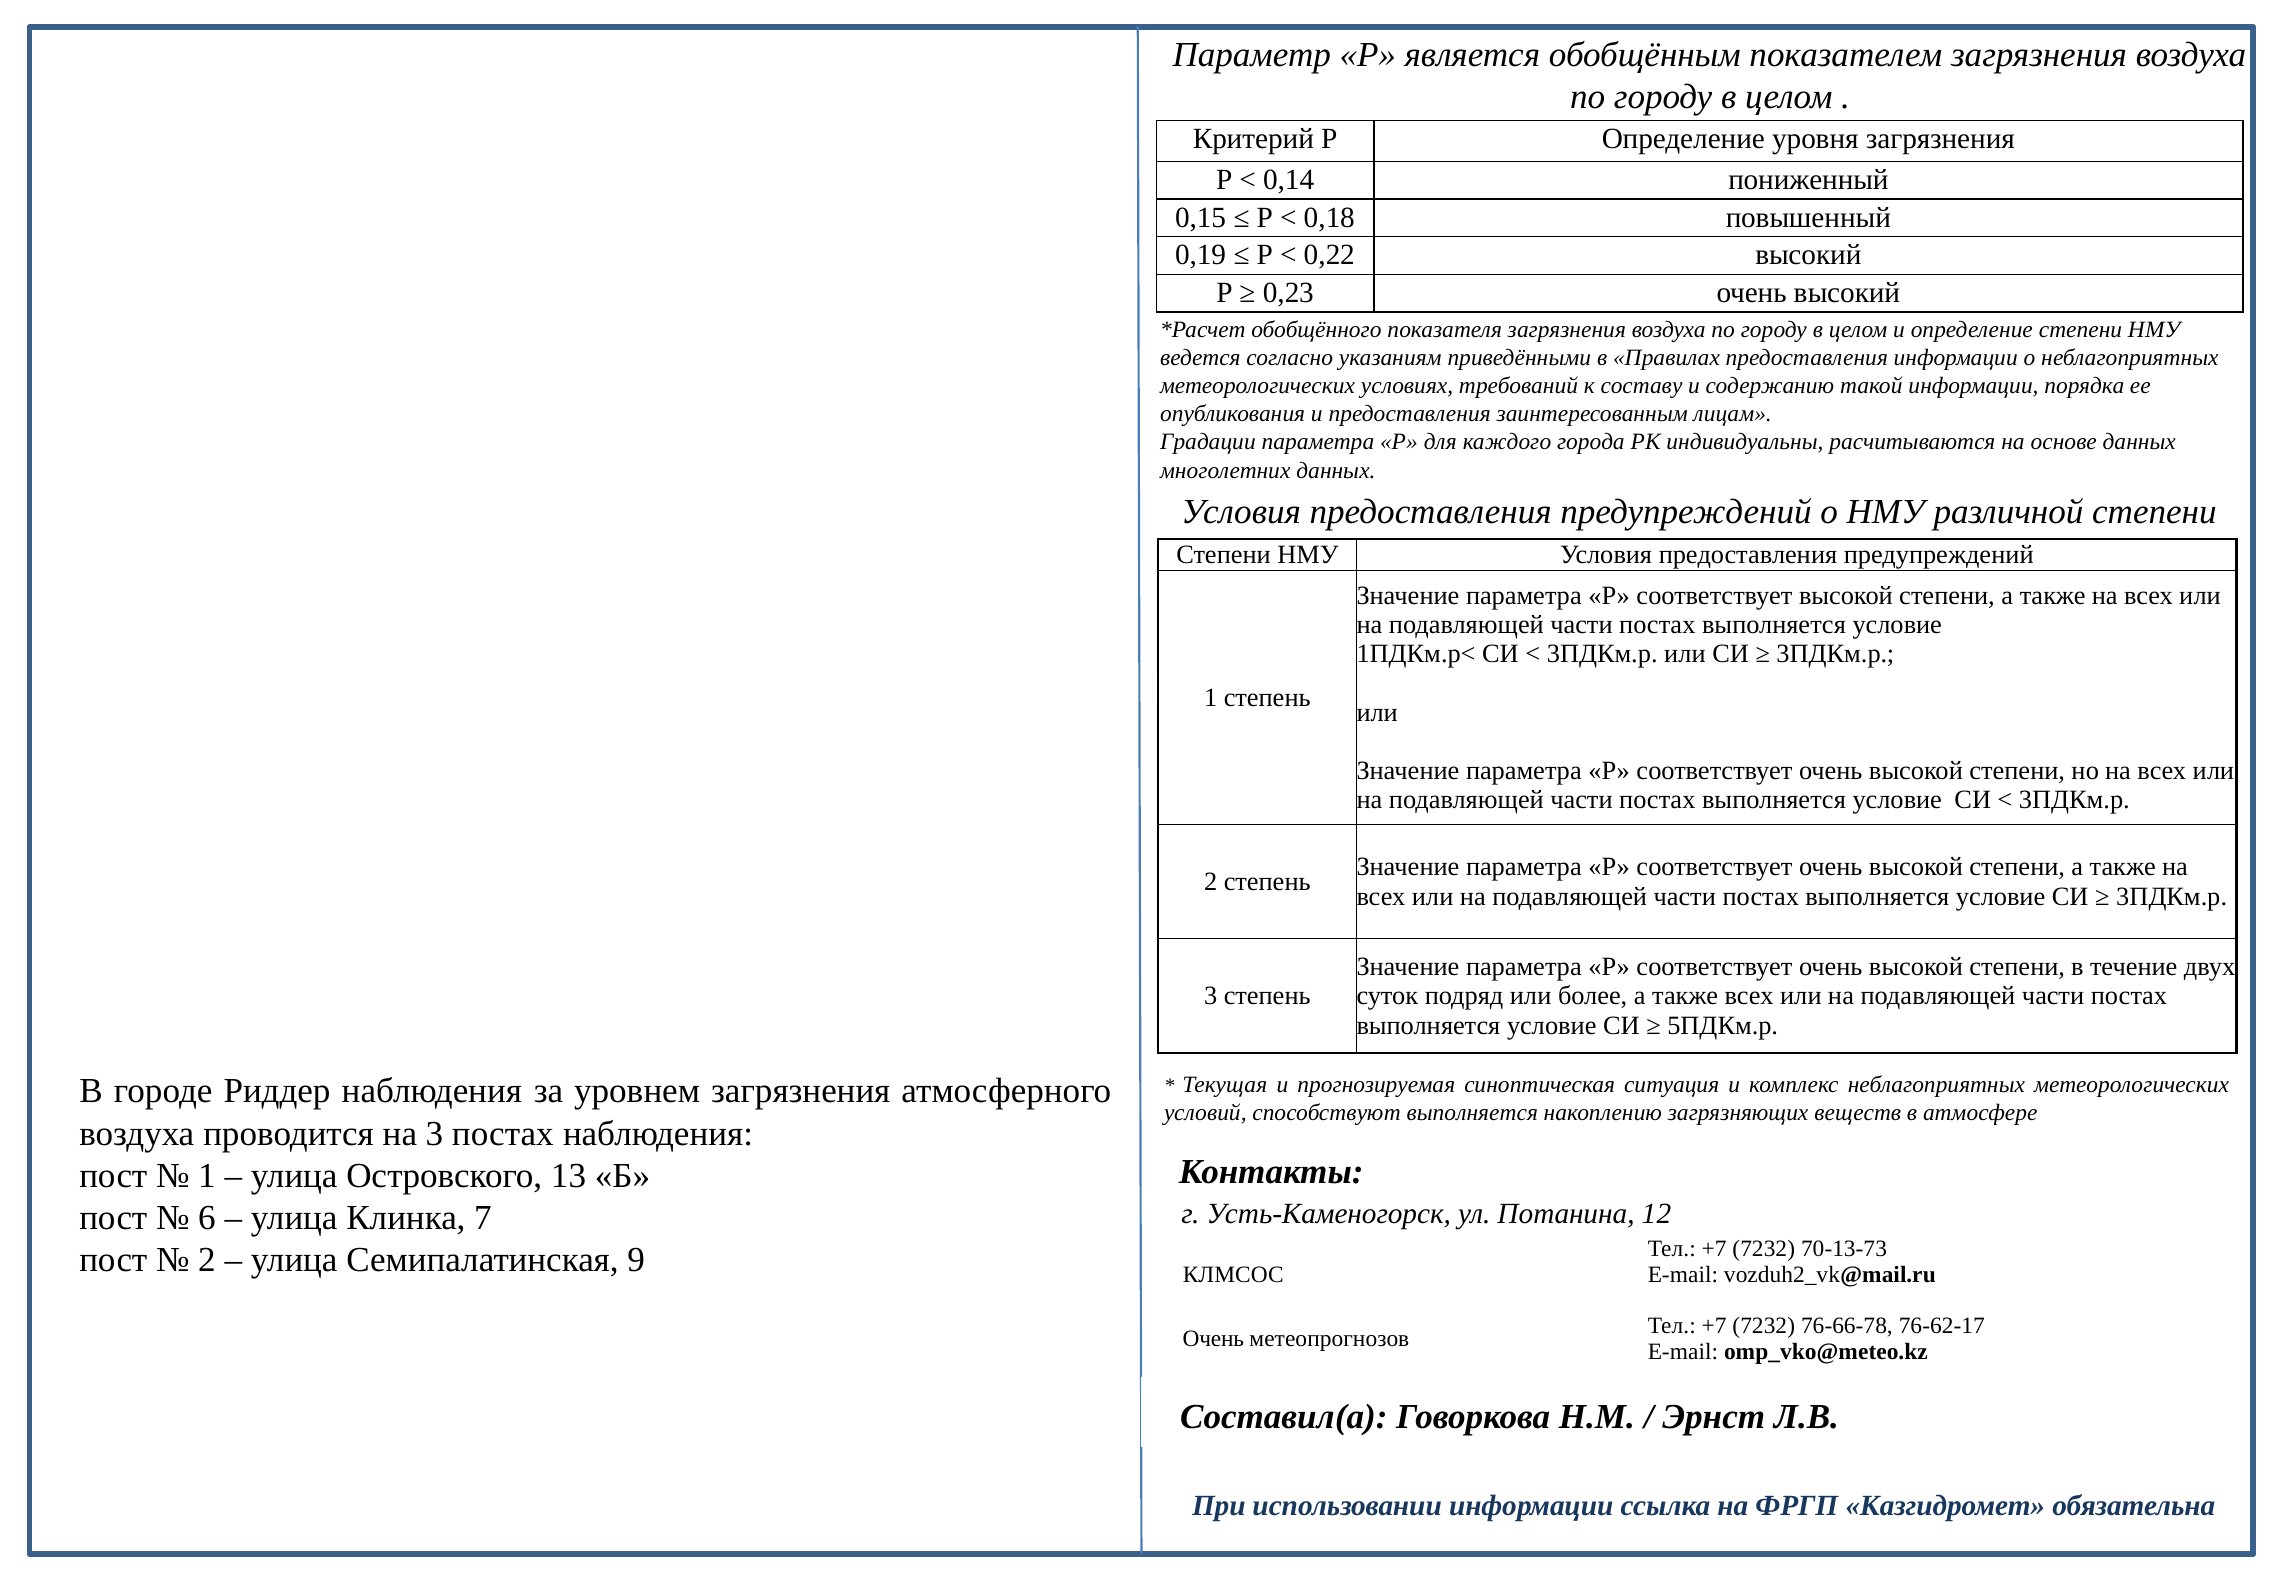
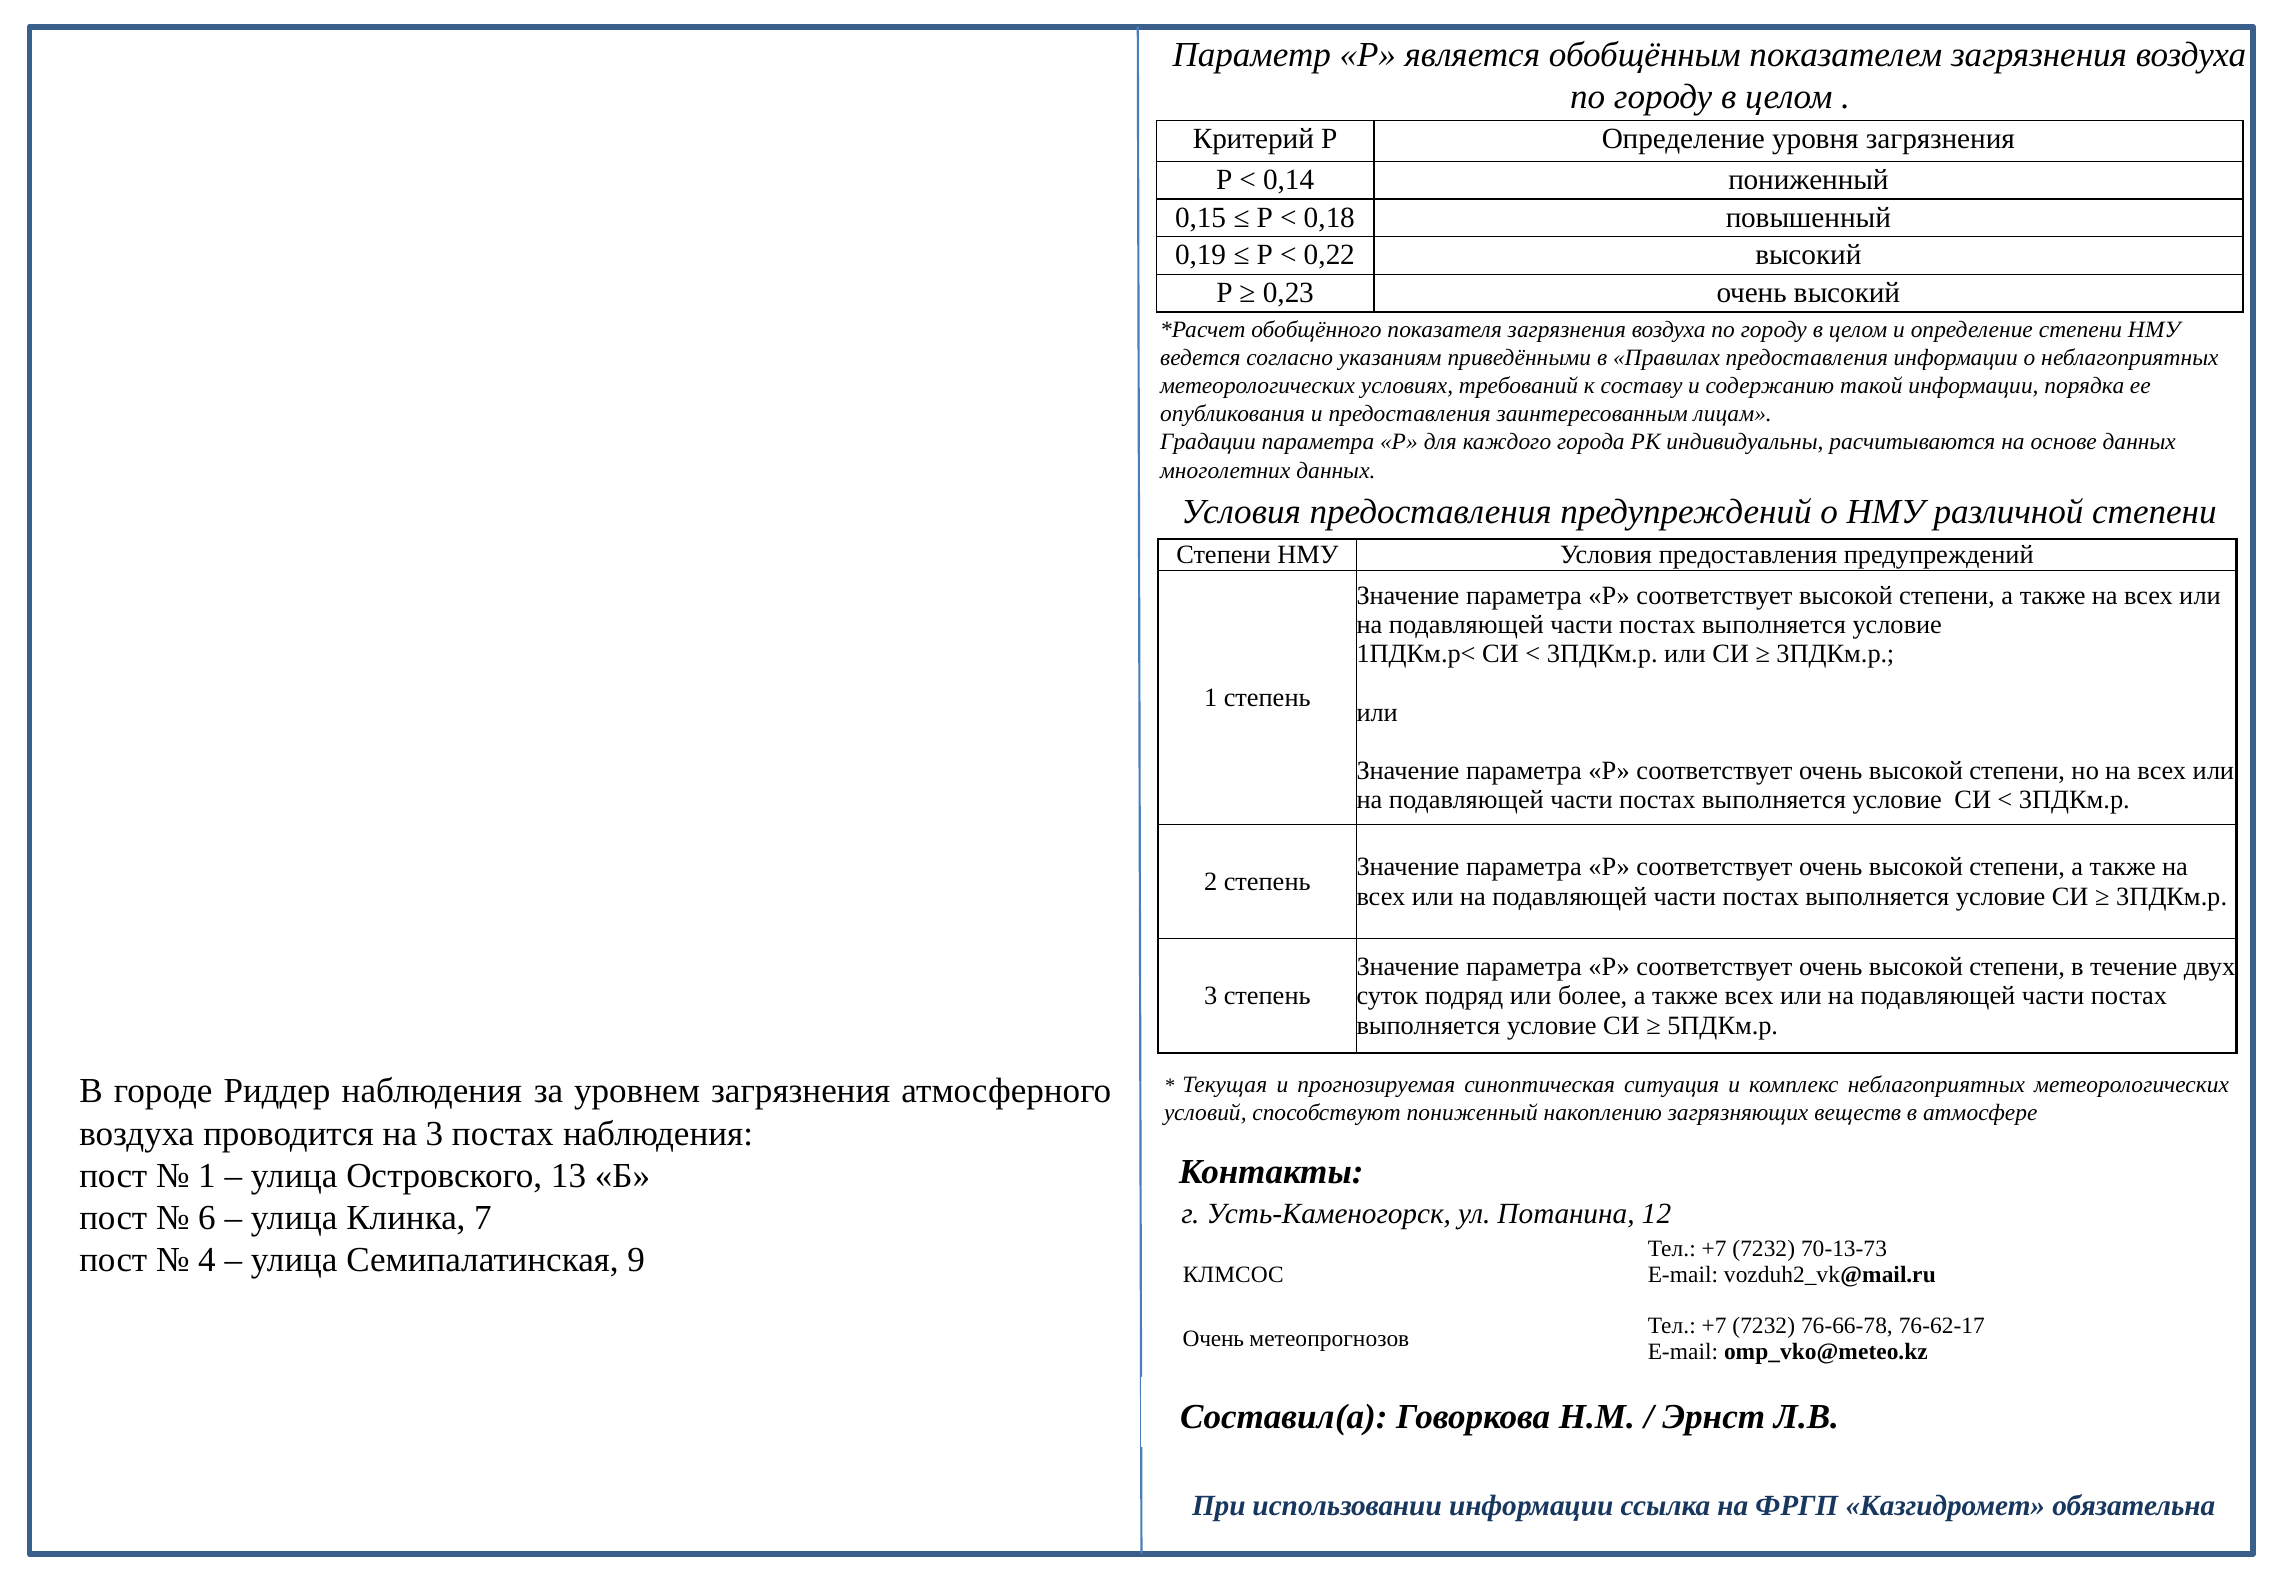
способствуют выполняется: выполняется -> пониженный (1472, 1112)
2: 2 -> 4 (207, 1260)
